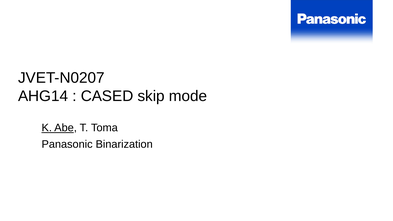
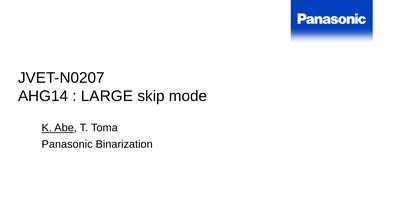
CASED: CASED -> LARGE (107, 96)
